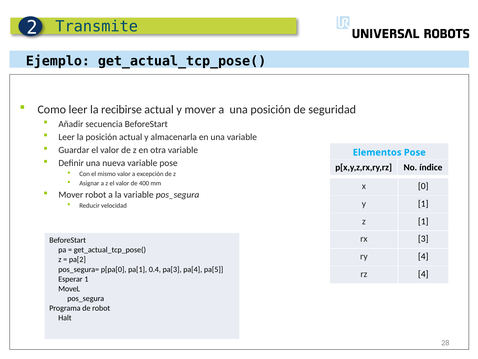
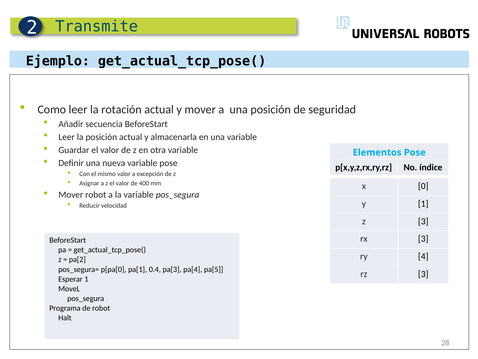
recibirse: recibirse -> rotación (121, 109)
z 1: 1 -> 3 (423, 221)
rz 4: 4 -> 3 (423, 274)
